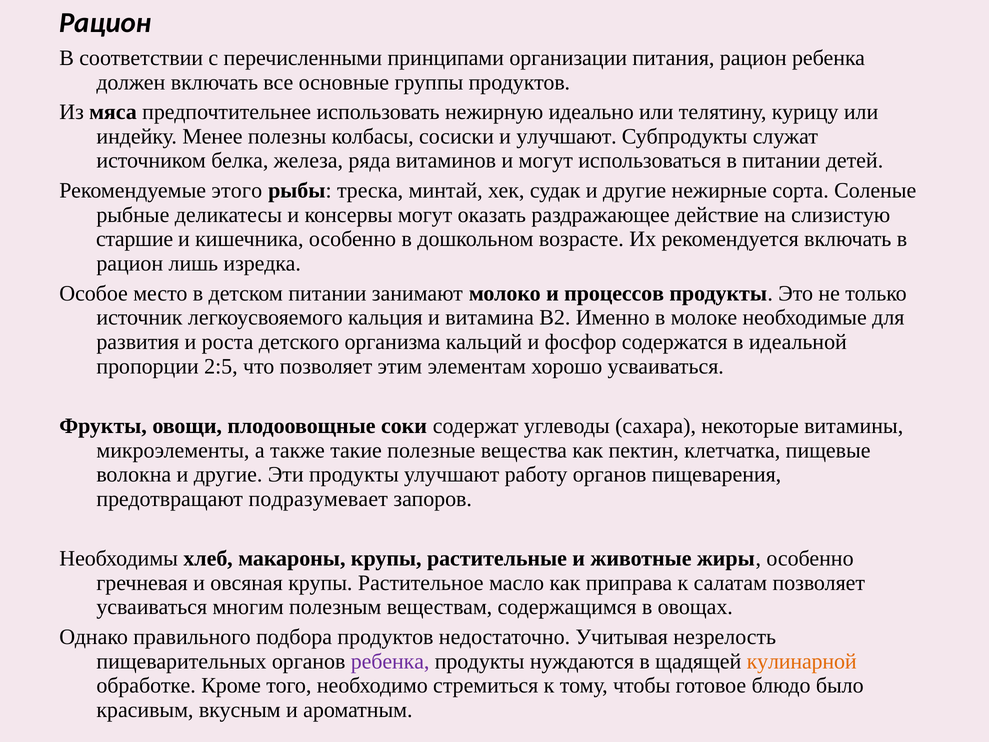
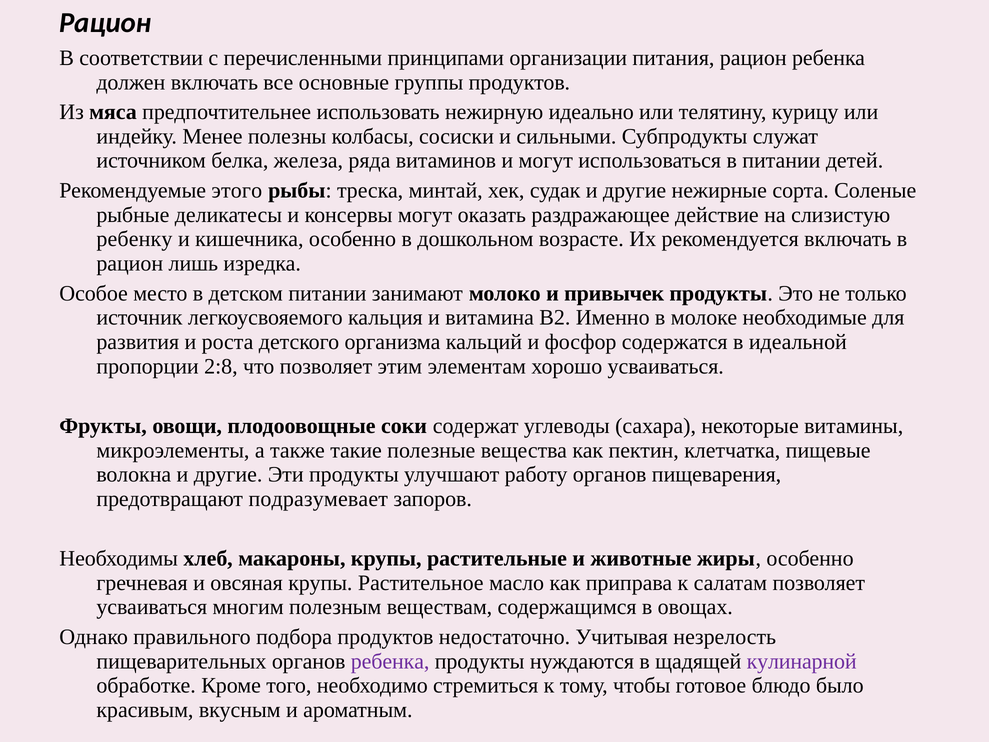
и улучшают: улучшают -> сильными (566, 136)
старшие: старшие -> ребенку (134, 239)
процессов: процессов -> привычек (614, 293)
2:5: 2:5 -> 2:8 (221, 366)
кулинарной colour: orange -> purple (802, 661)
